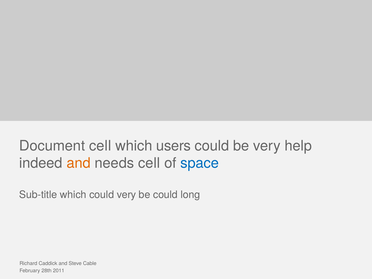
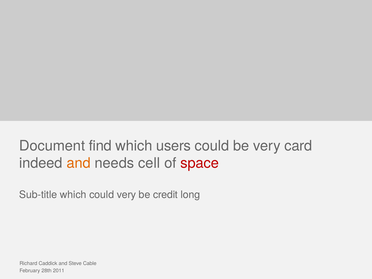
Document cell: cell -> find (100, 146)
help: help -> card (298, 146)
space colour: blue -> red (200, 163)
be could: could -> credit (165, 195)
